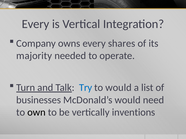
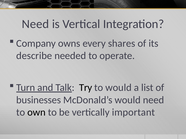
Every: Every -> Need (35, 24)
majority: majority -> describe (34, 56)
Try colour: blue -> black (86, 88)
inventions: inventions -> important (133, 113)
